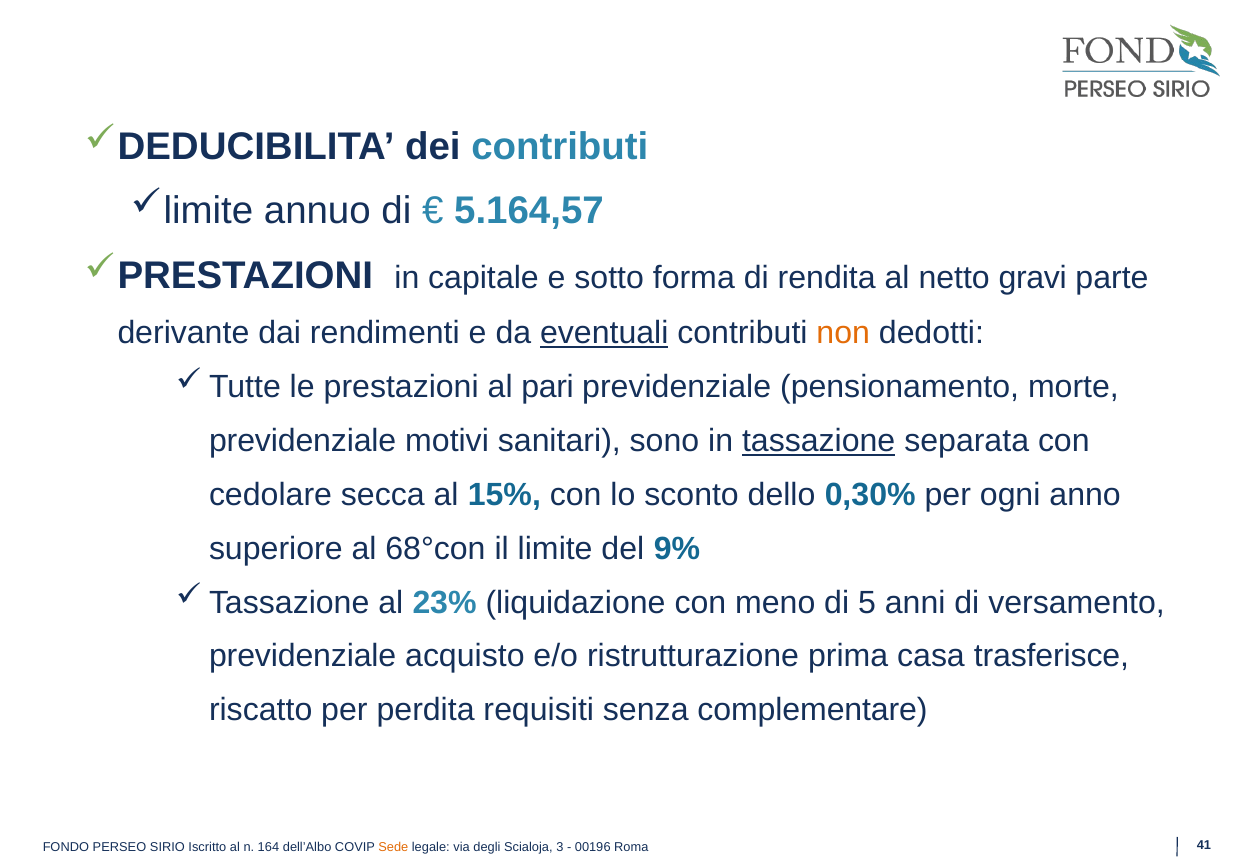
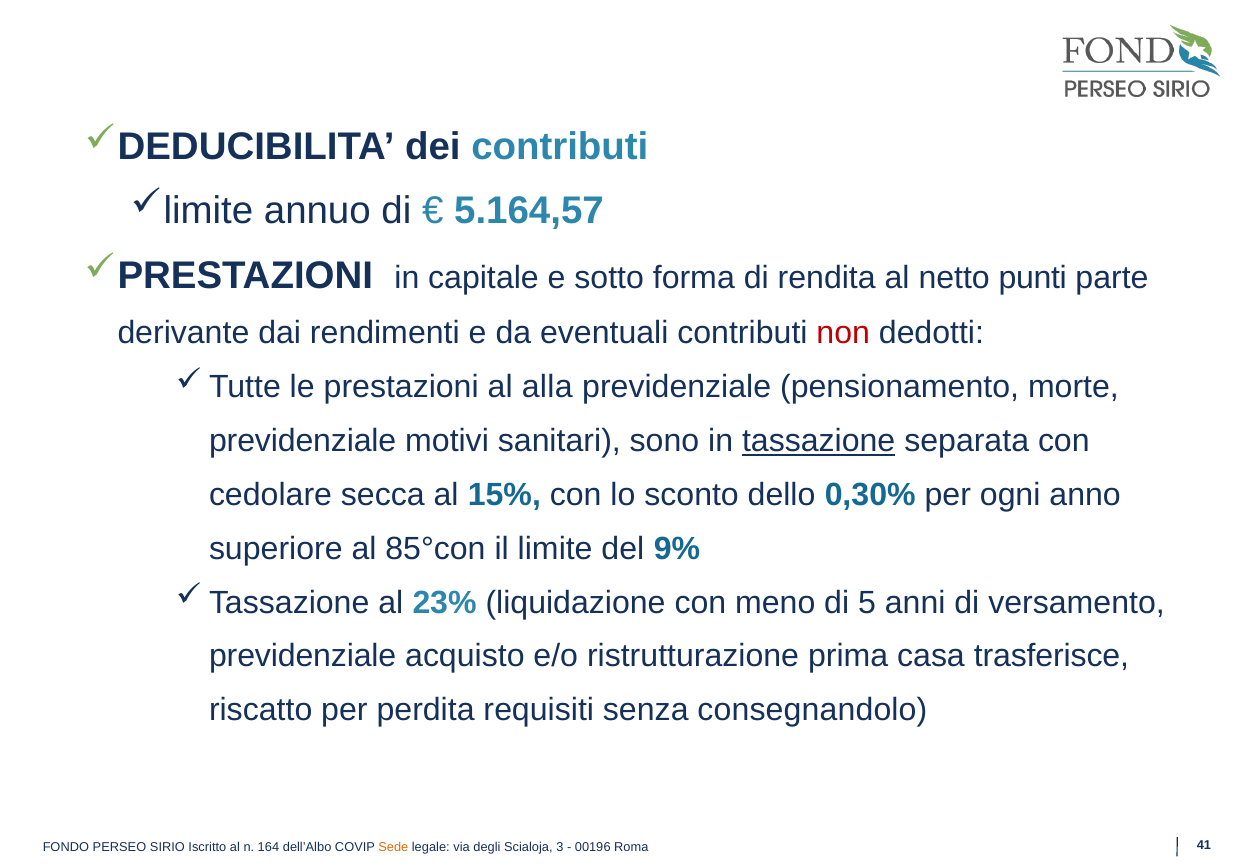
gravi: gravi -> punti (1033, 278)
eventuali underline: present -> none (604, 333)
non colour: orange -> red (843, 333)
pari: pari -> alla (547, 387)
68°con: 68°con -> 85°con (435, 548)
complementare: complementare -> consegnandolo (812, 710)
